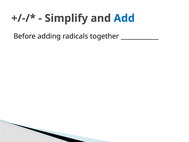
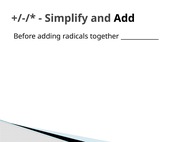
Add colour: blue -> black (124, 18)
